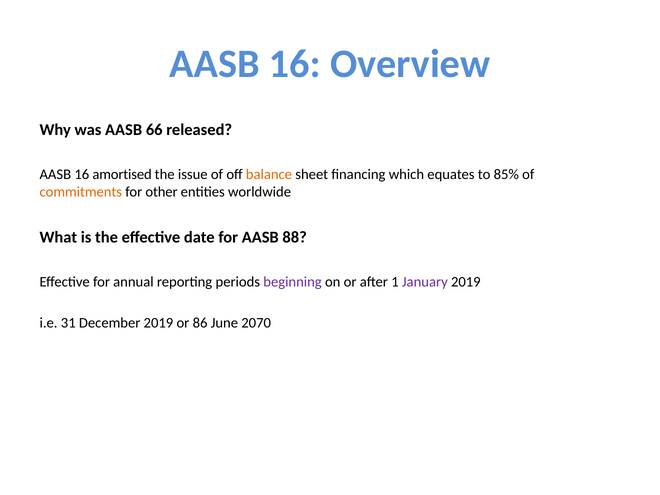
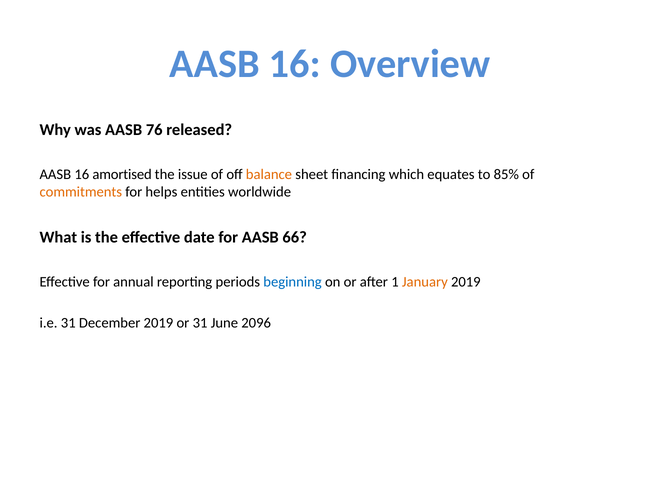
66: 66 -> 76 (154, 130)
other: other -> helps (161, 192)
88: 88 -> 66 (295, 237)
beginning colour: purple -> blue (293, 282)
January colour: purple -> orange (425, 282)
or 86: 86 -> 31 (200, 323)
2070: 2070 -> 2096 (256, 323)
